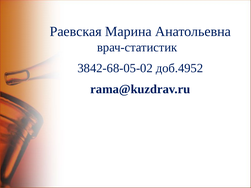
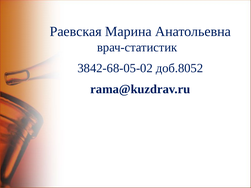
доб.4952: доб.4952 -> доб.8052 (180, 68)
